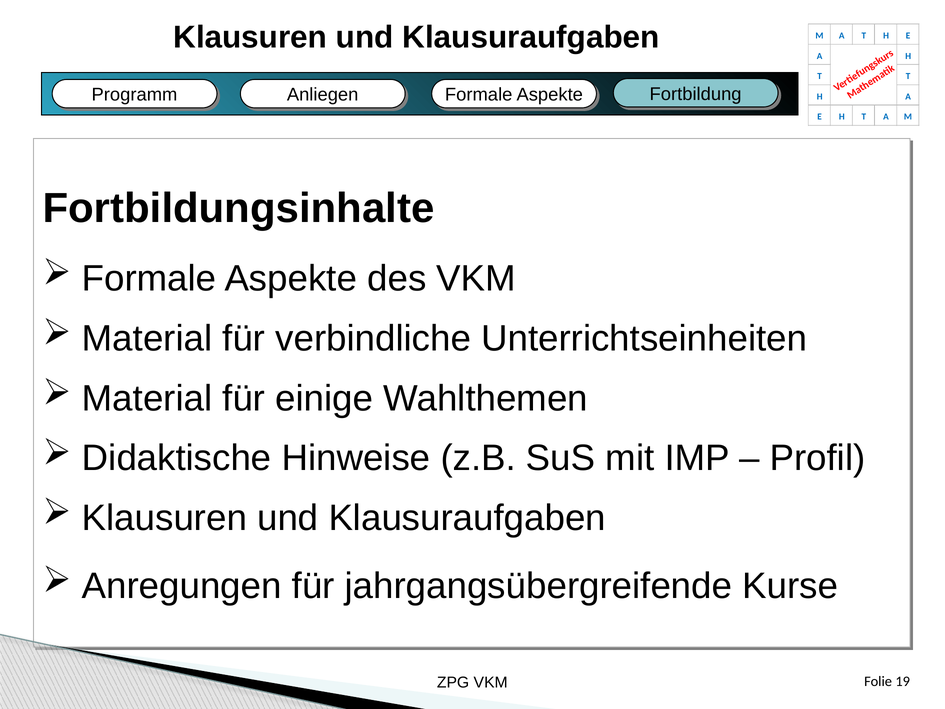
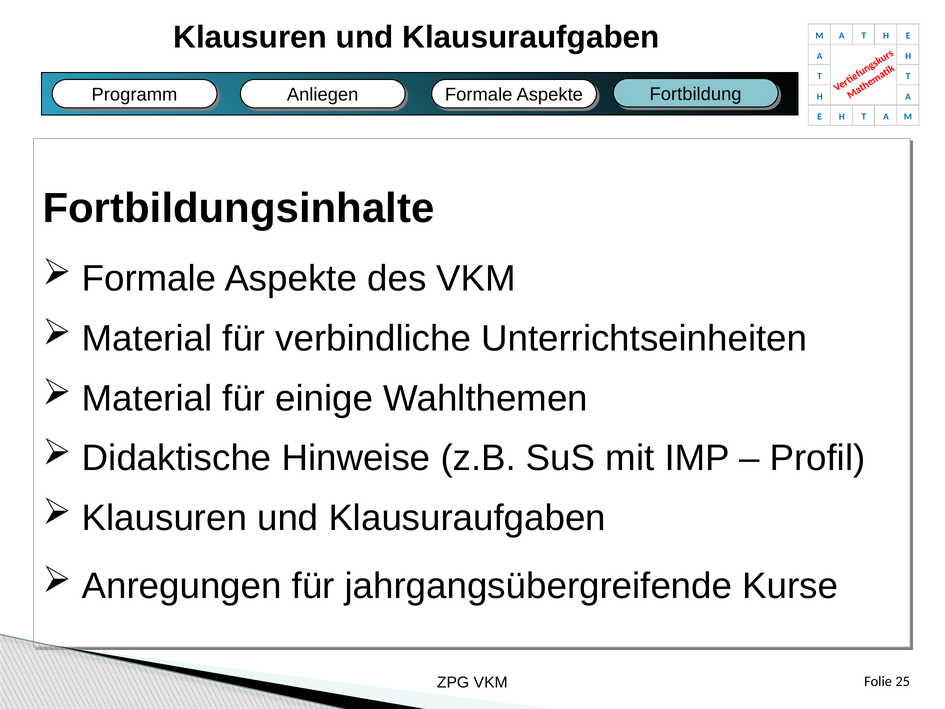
19: 19 -> 25 (903, 681)
